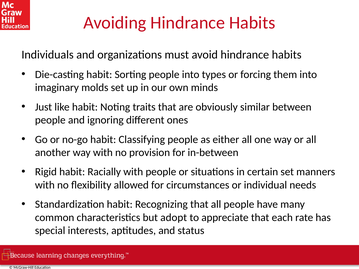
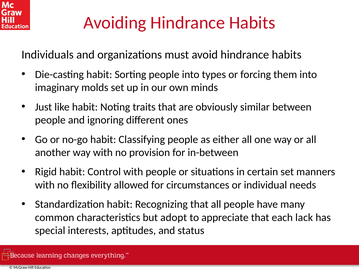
Racially: Racially -> Control (104, 172)
rate: rate -> lack (304, 218)
